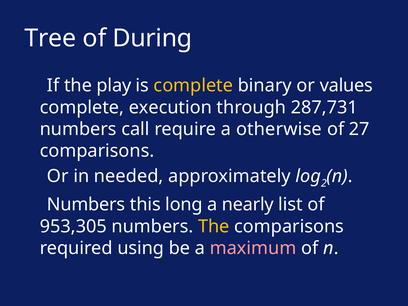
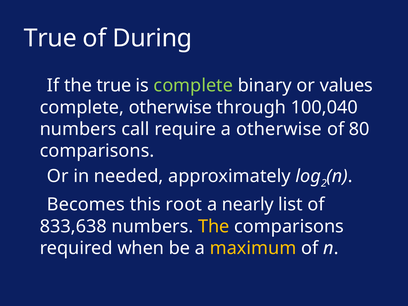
Tree: Tree -> True (50, 38)
the play: play -> true (114, 86)
complete colour: yellow -> light green (193, 86)
complete execution: execution -> otherwise (170, 107)
287,731: 287,731 -> 100,040 (324, 107)
27: 27 -> 80 (359, 129)
Numbers: Numbers -> Becomes (86, 205)
long: long -> root (184, 205)
953,305: 953,305 -> 833,638 (73, 226)
using: using -> when (141, 248)
maximum colour: pink -> yellow (253, 248)
